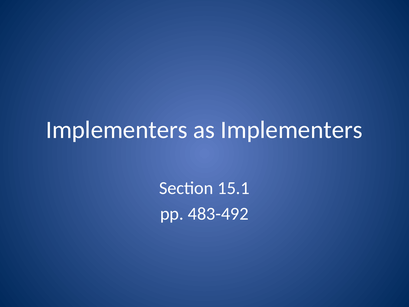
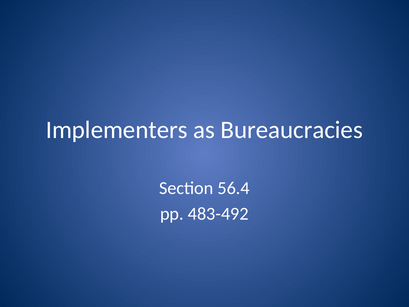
as Implementers: Implementers -> Bureaucracies (292, 130)
15.1: 15.1 -> 56.4 (234, 188)
